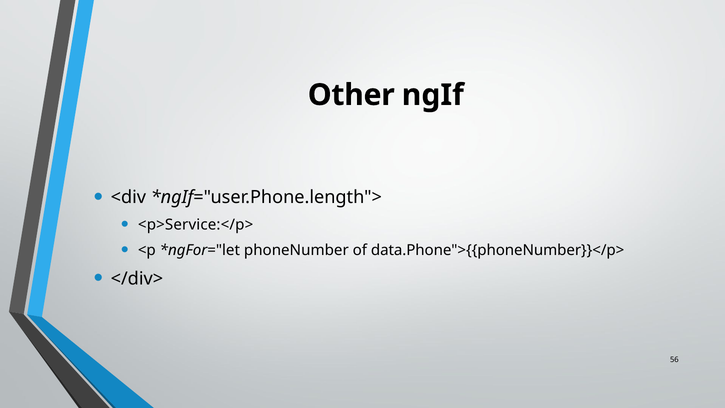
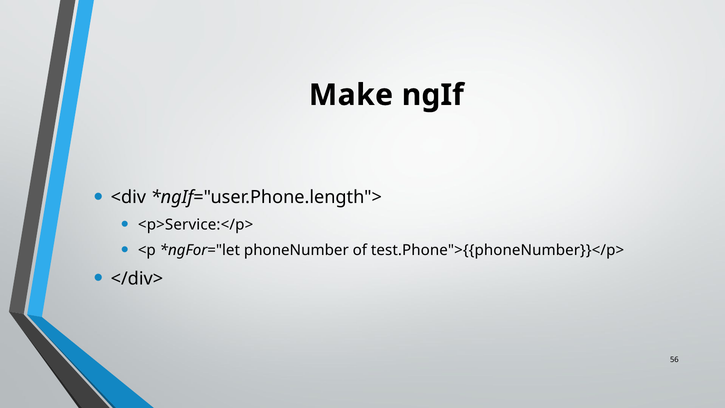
Other: Other -> Make (351, 95)
data.Phone">{{phoneNumber}}</p>: data.Phone">{{phoneNumber}}</p> -> test.Phone">{{phoneNumber}}</p> (498, 250)
